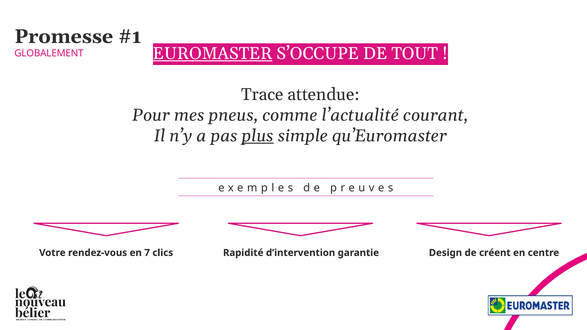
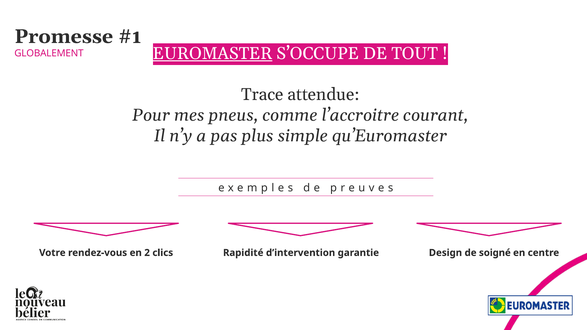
l’actualité: l’actualité -> l’accroitre (360, 115)
plus underline: present -> none (258, 136)
7: 7 -> 2 (147, 253)
créent: créent -> soigné (495, 253)
